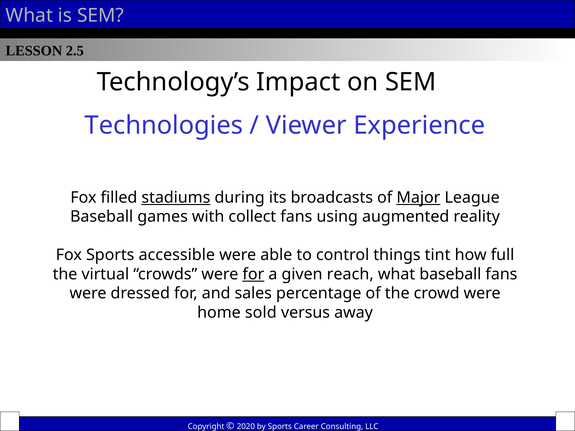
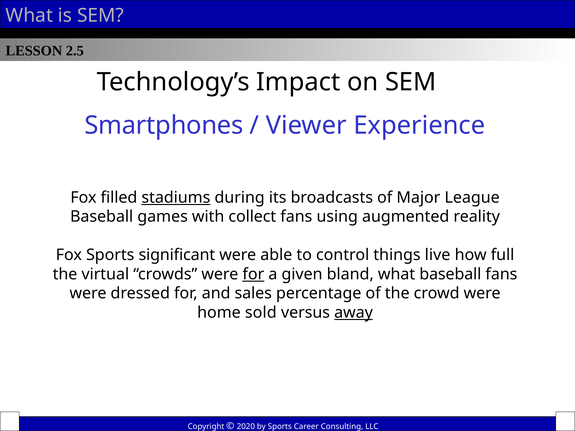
Technologies: Technologies -> Smartphones (164, 125)
Major underline: present -> none (418, 198)
accessible: accessible -> significant (177, 255)
tint: tint -> live (438, 255)
reach: reach -> bland (350, 274)
away underline: none -> present (354, 313)
